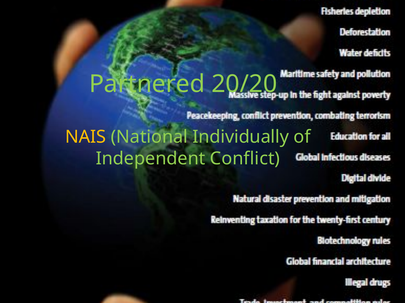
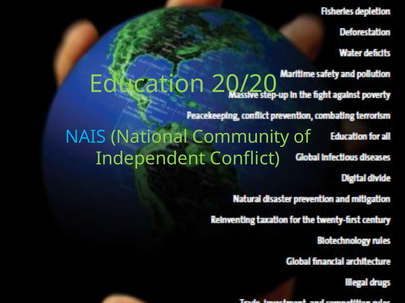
Partnered: Partnered -> Education (147, 84)
NAIS colour: yellow -> light blue (86, 137)
Individually: Individually -> Community (241, 137)
